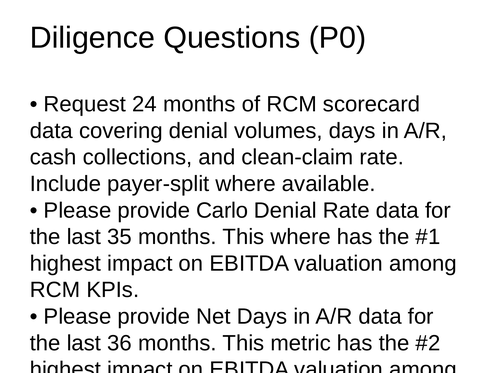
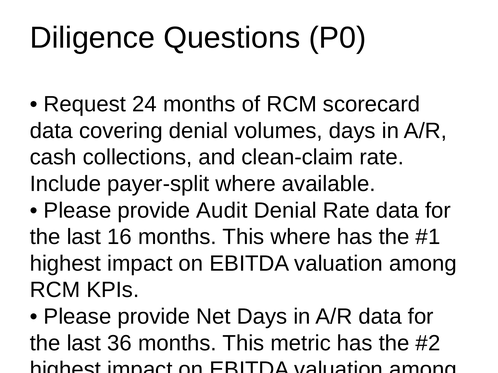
Carlo: Carlo -> Audit (222, 211)
35: 35 -> 16 (120, 237)
